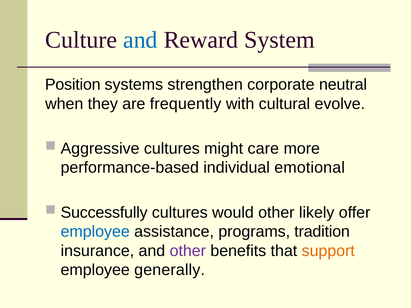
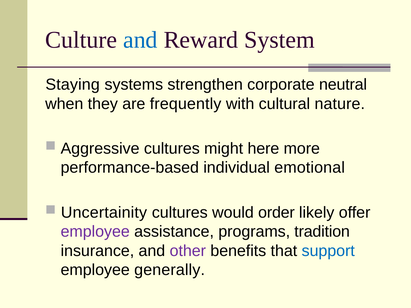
Position: Position -> Staying (73, 85)
evolve: evolve -> nature (340, 104)
care: care -> here (263, 149)
Successfully: Successfully -> Uncertainity (104, 213)
would other: other -> order (276, 213)
employee colour: blue -> purple (95, 232)
support colour: orange -> blue (328, 251)
